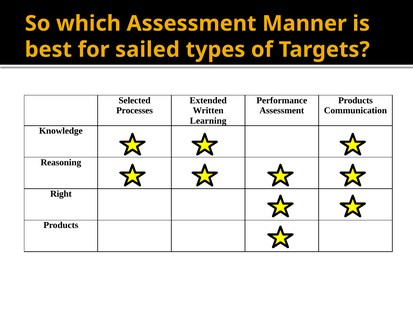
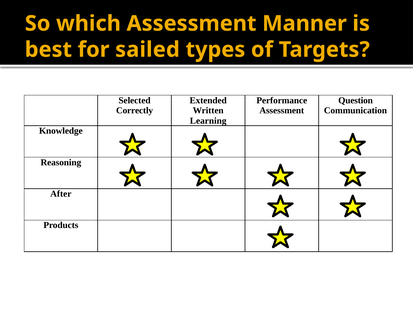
Products: Products -> Question (356, 101)
Processes: Processes -> Correctly (135, 111)
Right: Right -> After (61, 194)
